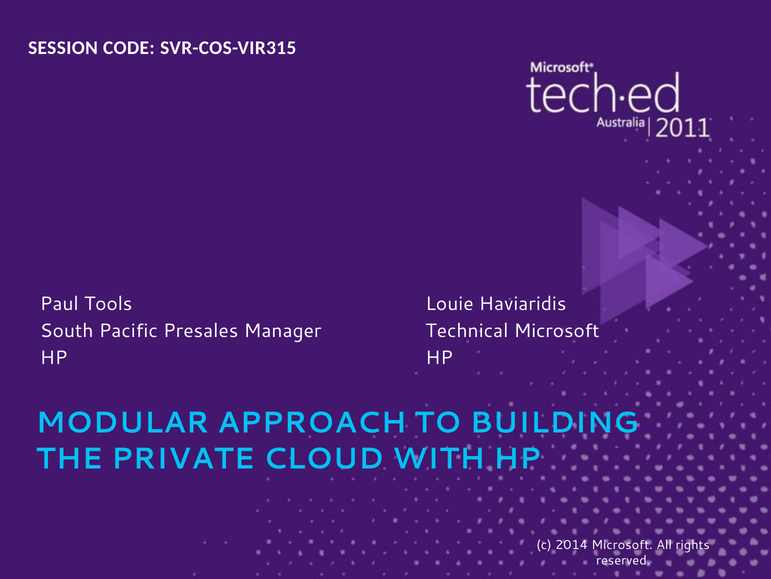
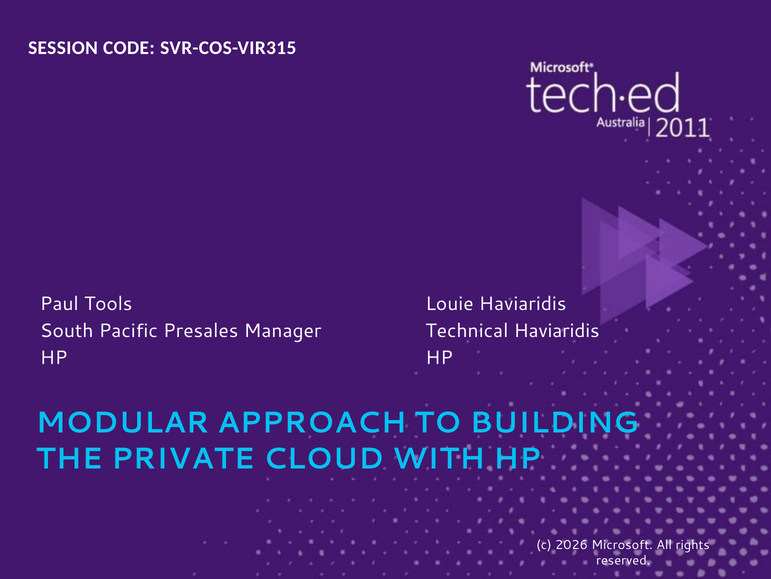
Technical Microsoft: Microsoft -> Haviaridis (557, 330)
2014: 2014 -> 2026 (572, 545)
